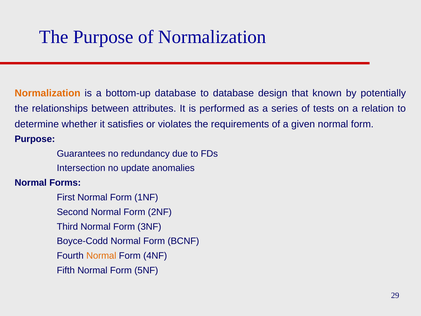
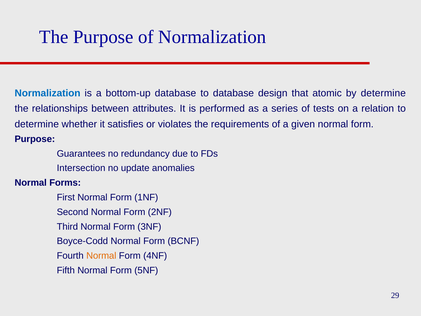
Normalization colour: orange -> blue (48, 93)
known: known -> atomic (327, 93)
by potentially: potentially -> determine (383, 93)
